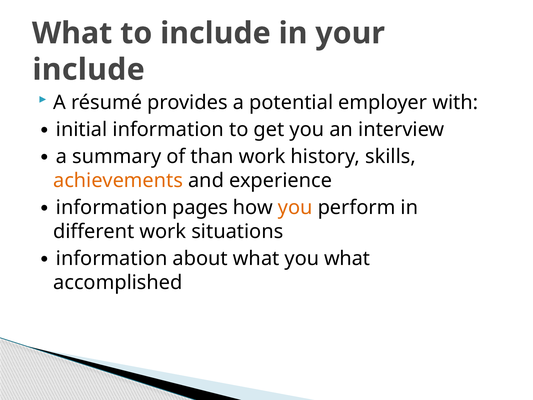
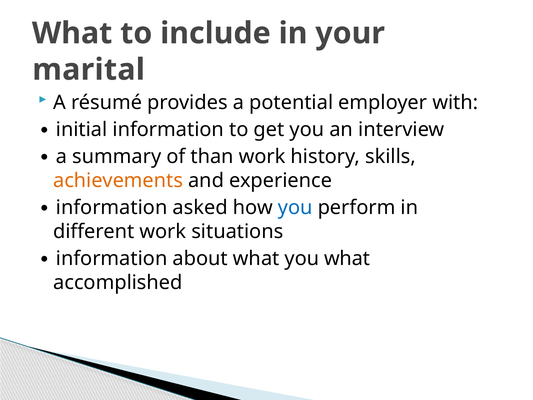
include: include -> marital (89, 70)
pages: pages -> asked (200, 207)
you colour: orange -> blue (295, 207)
